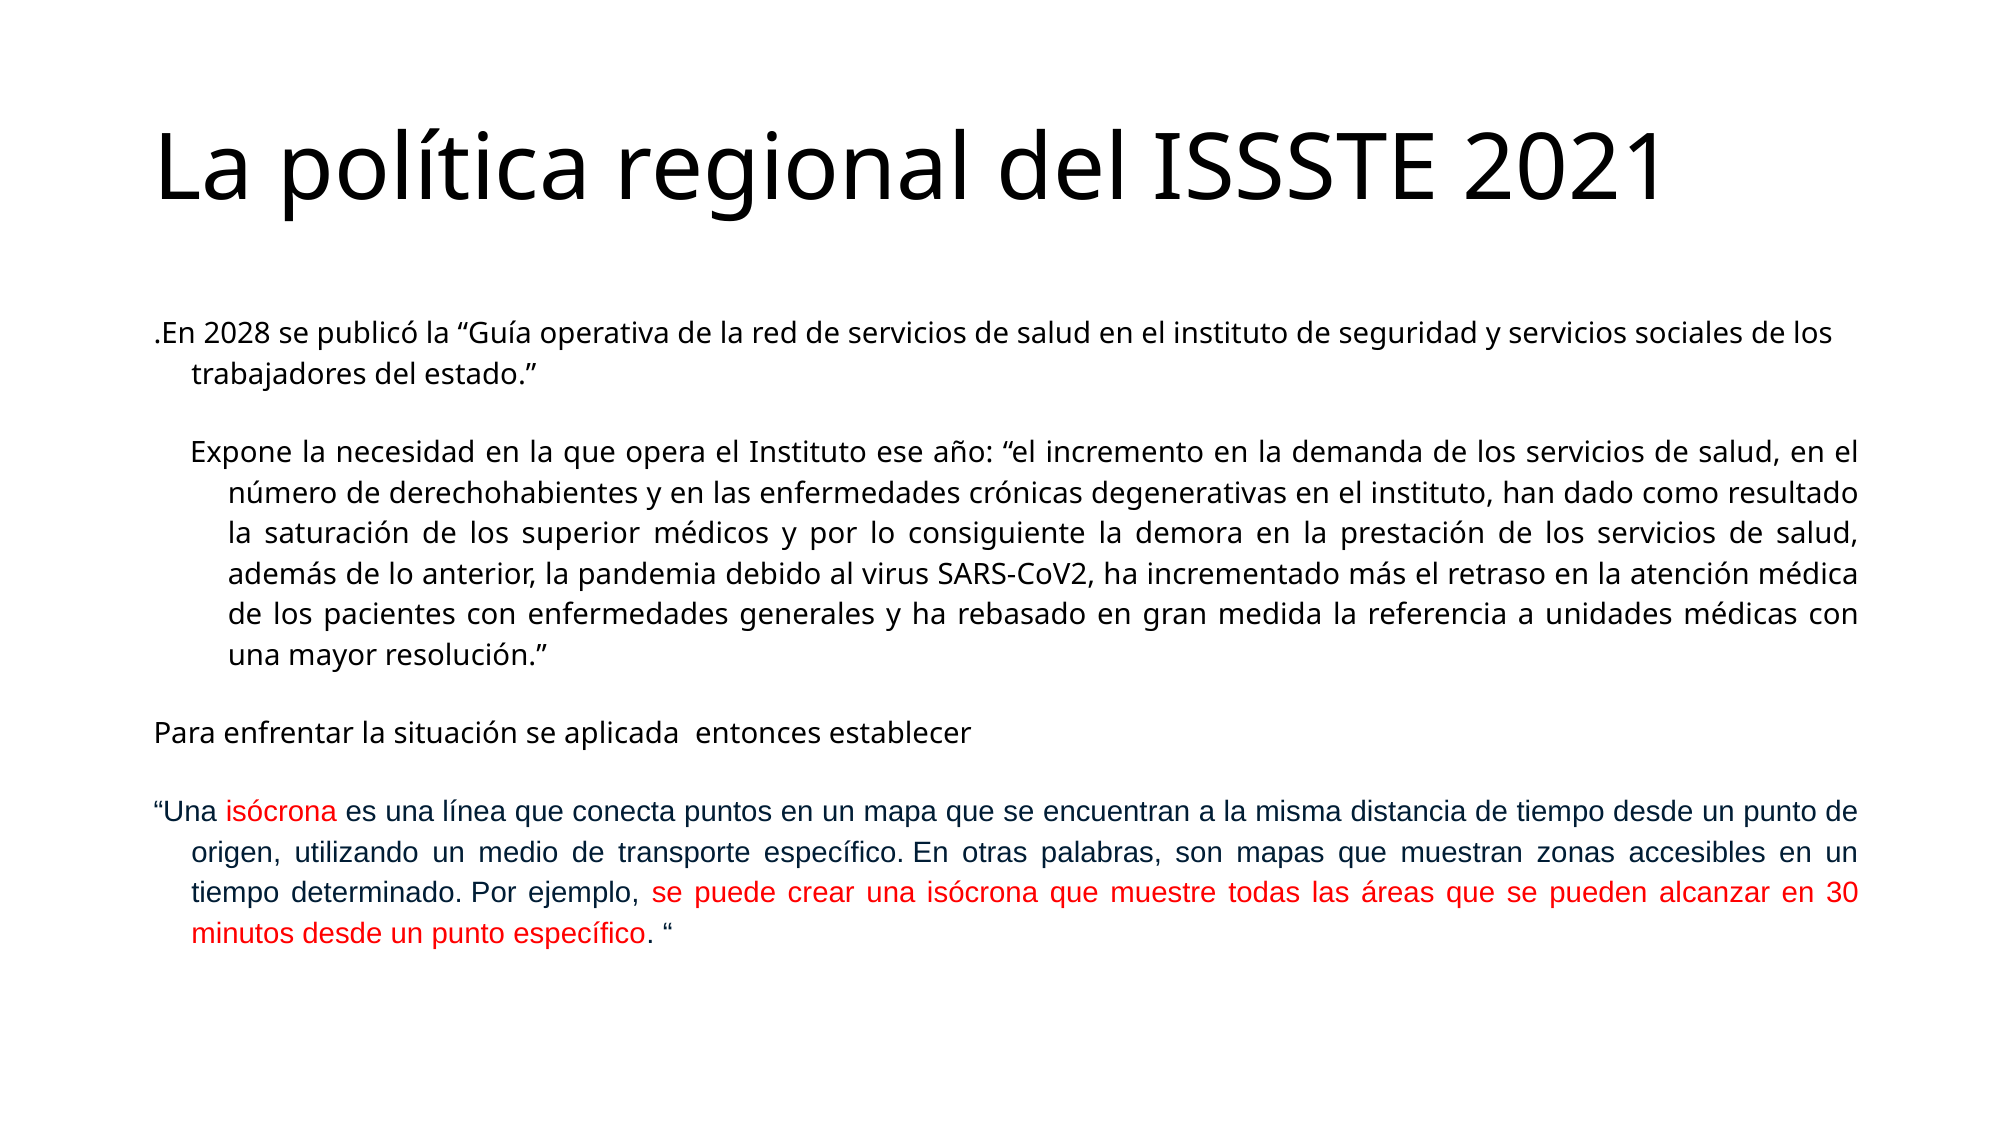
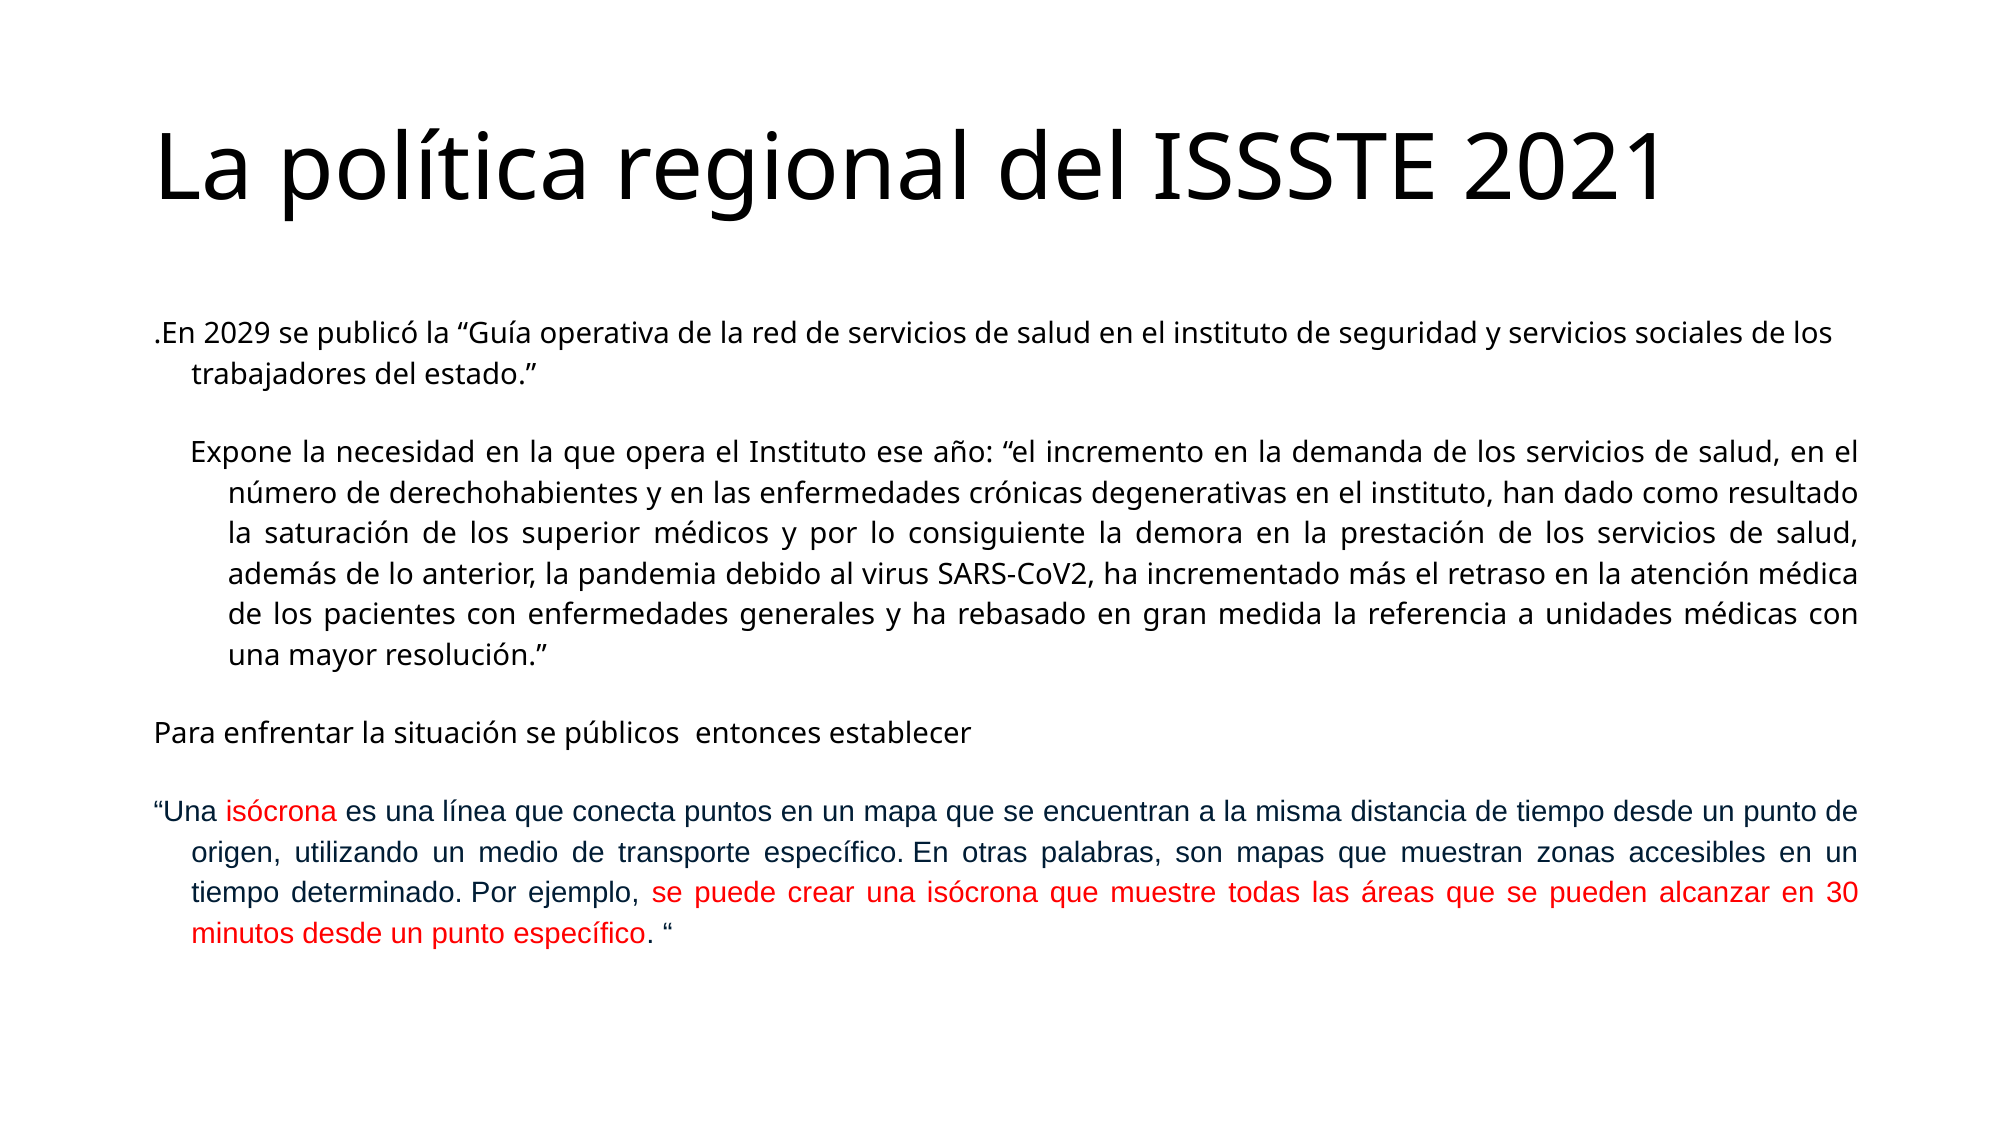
2028: 2028 -> 2029 (237, 334)
aplicada: aplicada -> públicos (622, 734)
